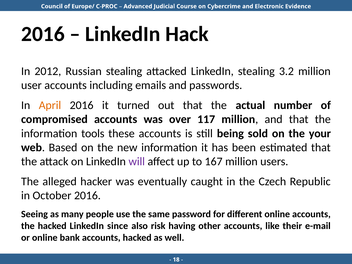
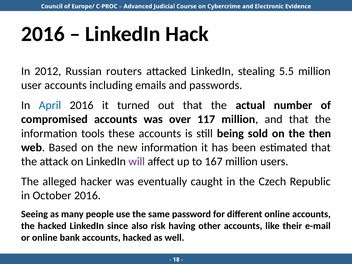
Russian stealing: stealing -> routers (124, 71)
3.2: 3.2 -> 5.5 (286, 71)
April colour: orange -> blue (50, 105)
your: your -> then (320, 133)
